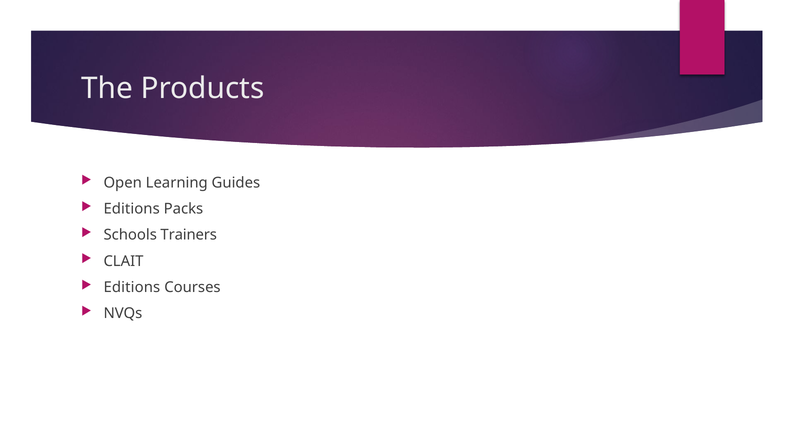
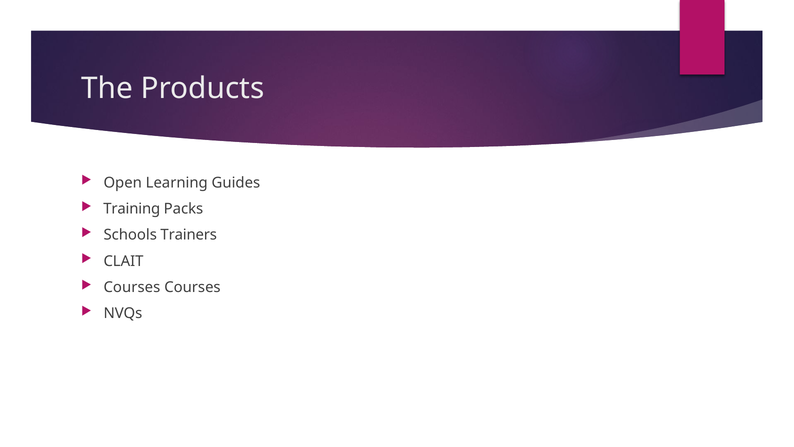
Editions: Editions -> Training (132, 209)
Editions: Editions -> Courses (132, 287)
